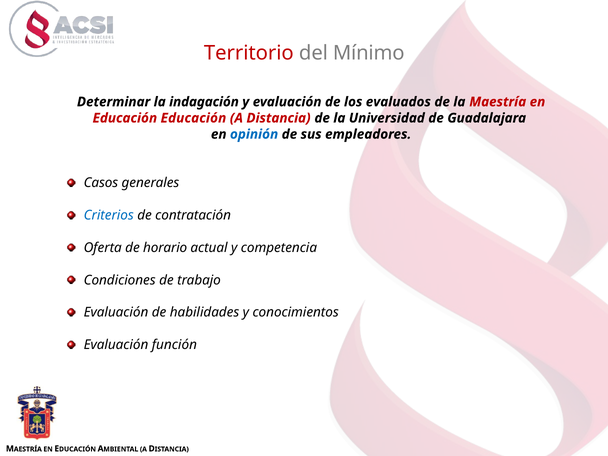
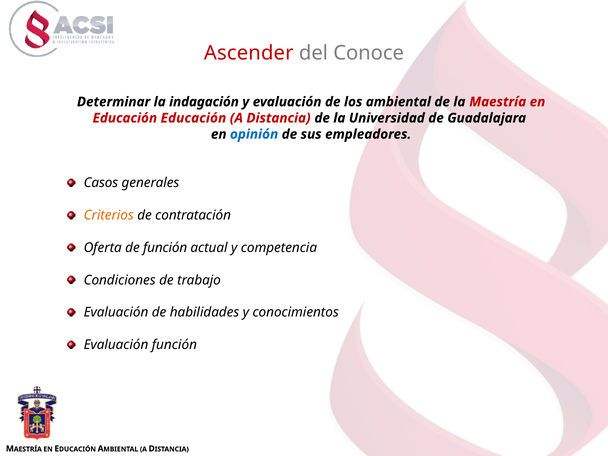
Territorio: Territorio -> Ascender (249, 53)
Mínimo: Mínimo -> Conoce (369, 53)
los evaluados: evaluados -> ambiental (398, 102)
Criterios colour: blue -> orange (109, 215)
de horario: horario -> función (165, 248)
